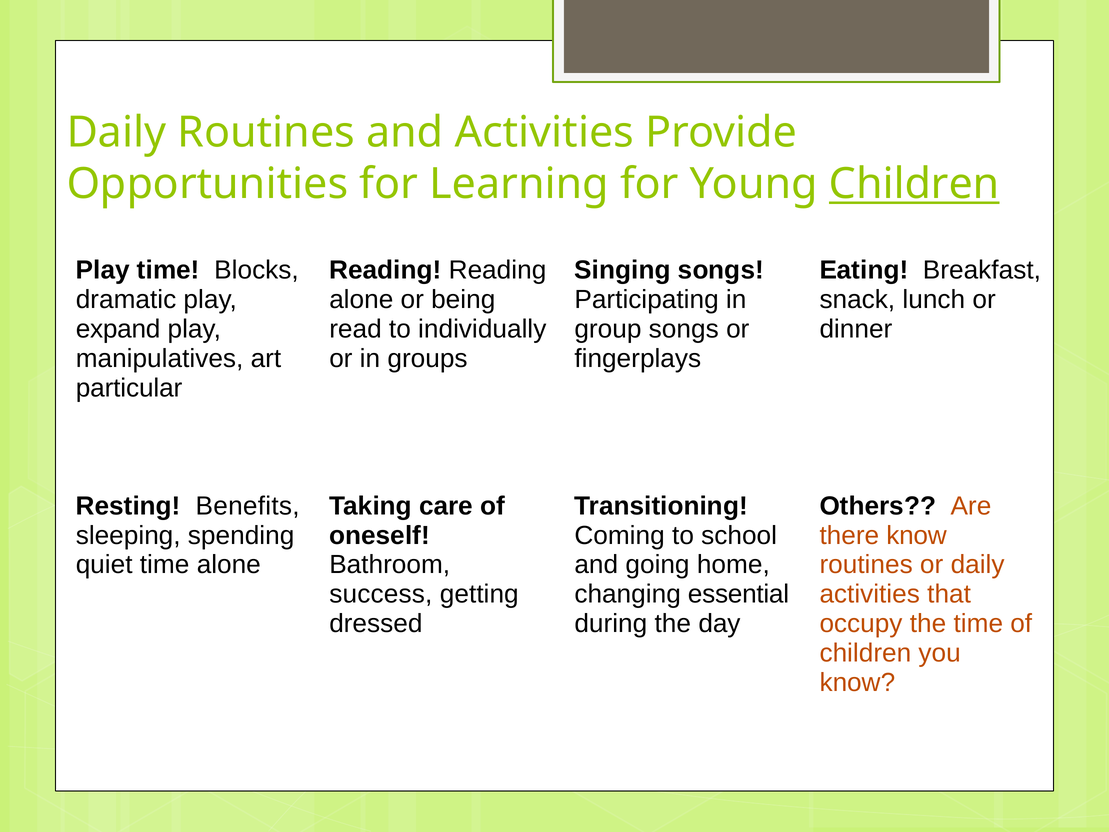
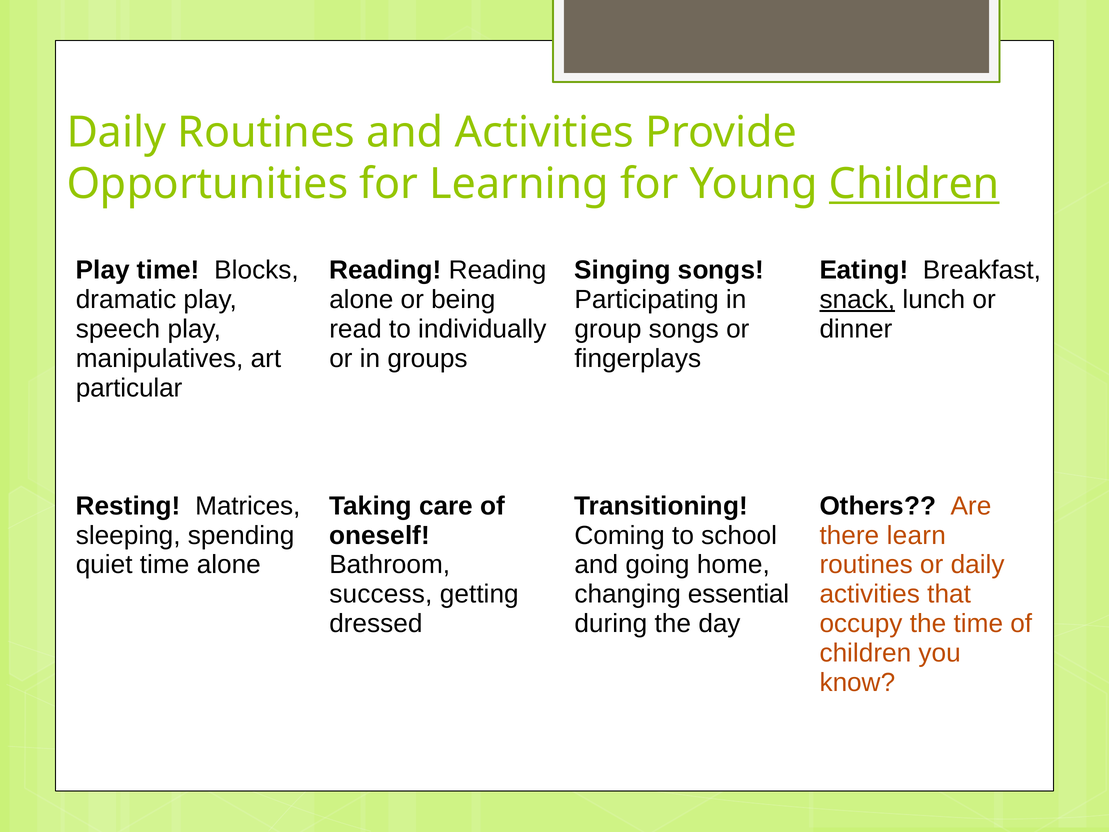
snack underline: none -> present (857, 300)
expand: expand -> speech (118, 329)
Benefits: Benefits -> Matrices (248, 506)
there know: know -> learn (916, 535)
